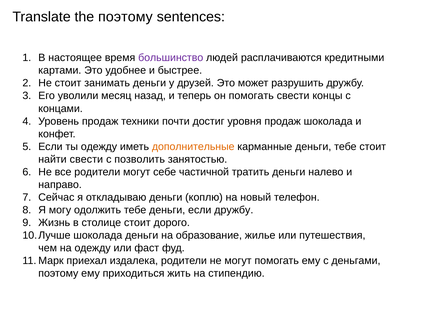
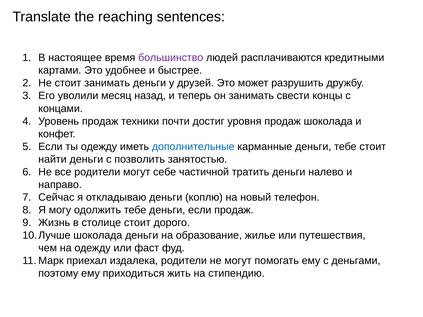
the поэтому: поэтому -> reaching (125, 17)
он помогать: помогать -> занимать (251, 96)
дополнительные colour: orange -> blue (193, 147)
найти свести: свести -> деньги (86, 159)
если дружбу: дружбу -> продаж (234, 210)
